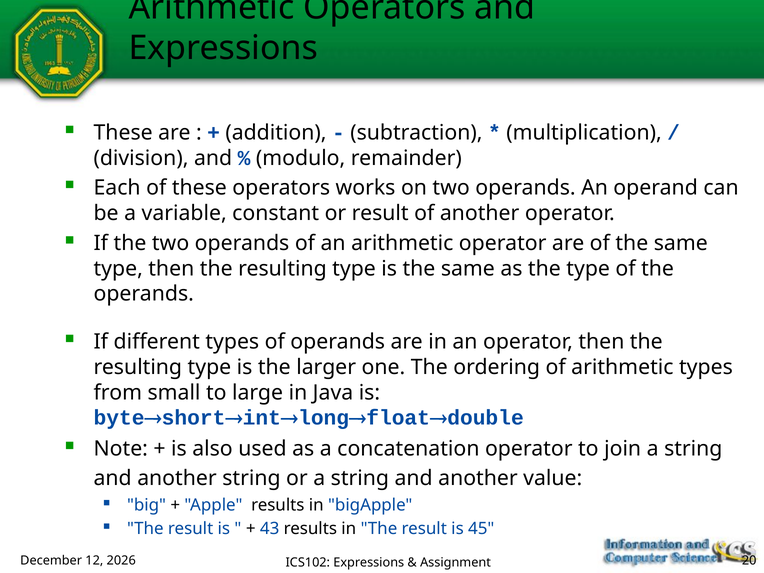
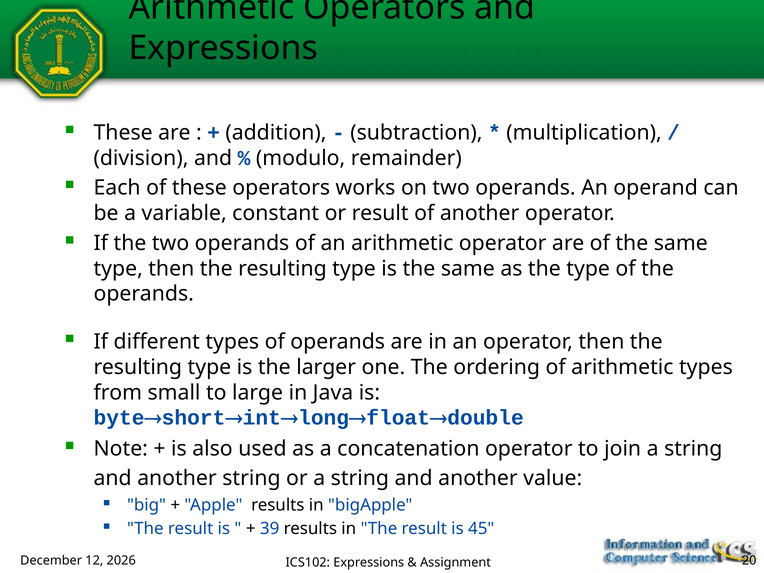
43: 43 -> 39 (270, 529)
